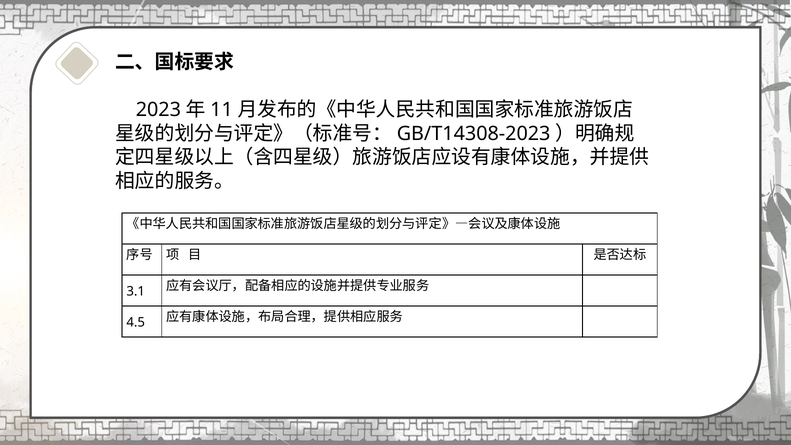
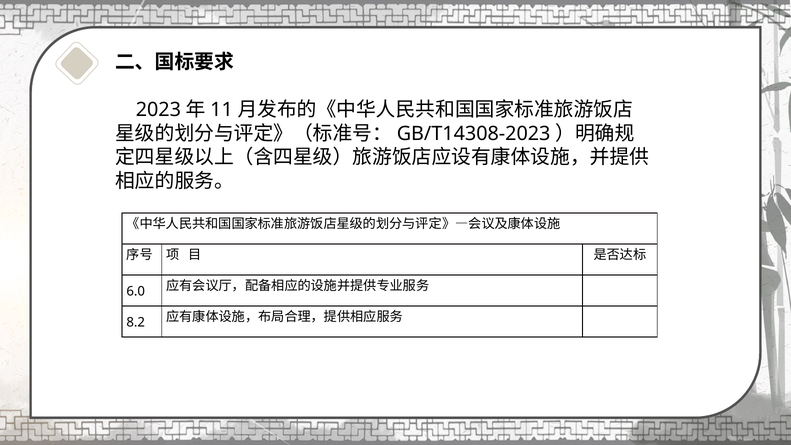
3.1: 3.1 -> 6.0 (136, 291)
4.5: 4.5 -> 8.2 (136, 322)
